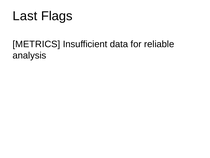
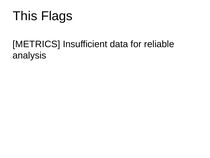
Last: Last -> This (25, 16)
